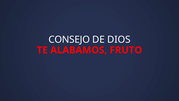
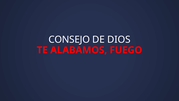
FRUTO: FRUTO -> FUEGO (126, 50)
